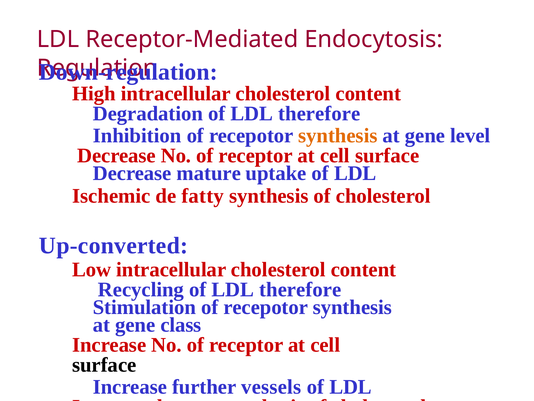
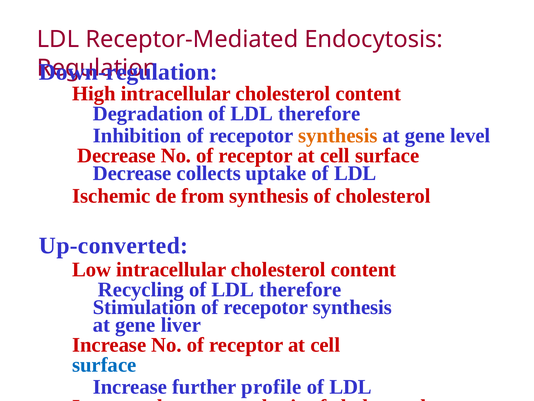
mature: mature -> collects (209, 173)
fatty: fatty -> from (203, 196)
class: class -> liver (181, 324)
surface colour: black -> blue (104, 364)
vessels: vessels -> profile (271, 387)
